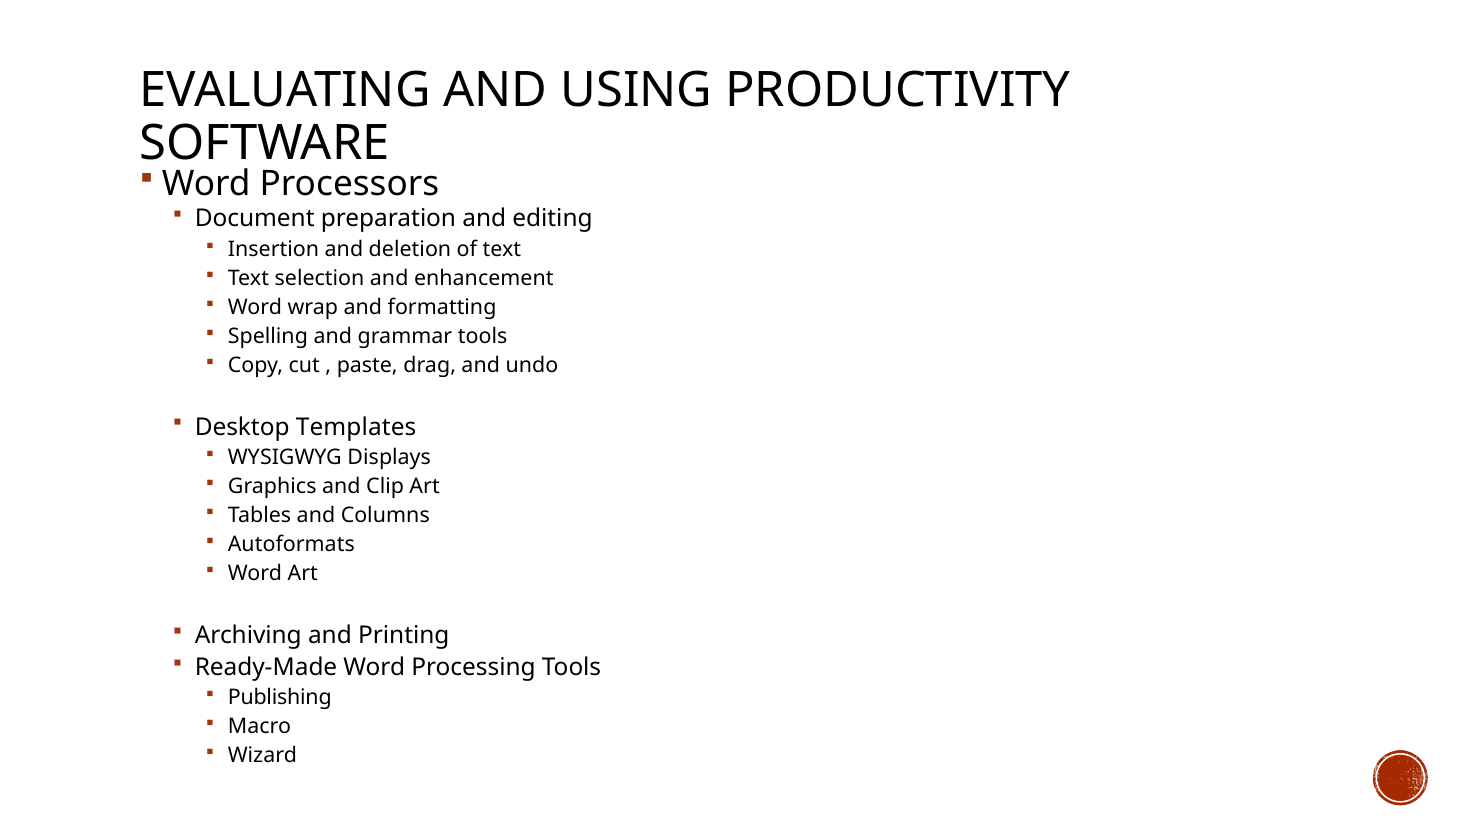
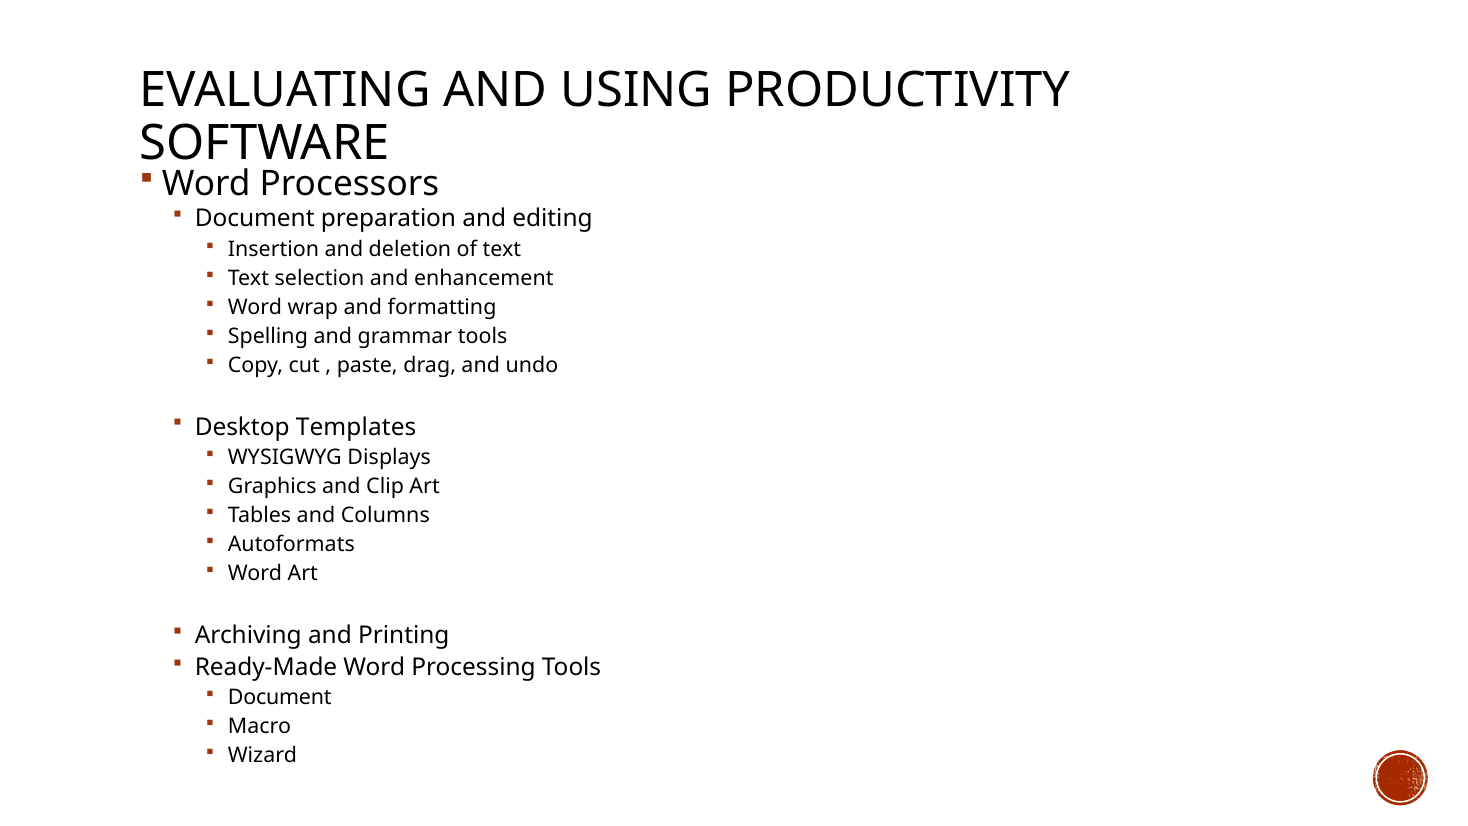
Publishing: Publishing -> Document (280, 698)
